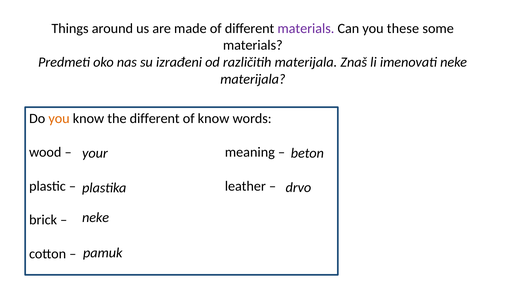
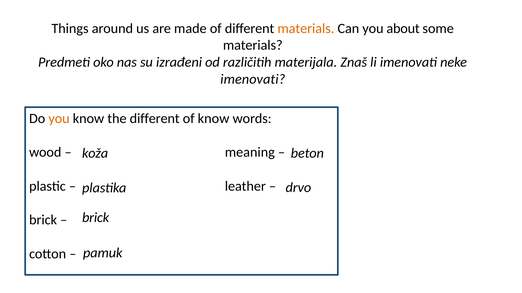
materials colour: purple -> orange (306, 28)
these: these -> about (403, 28)
materijala: materijala -> imenovati (253, 79)
your: your -> koža (95, 153)
neke: neke -> brick (96, 218)
